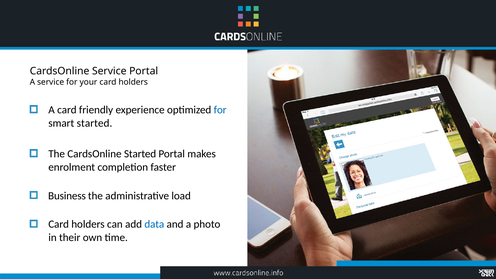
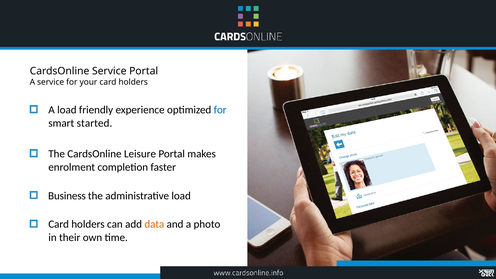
A card: card -> load (67, 110)
CardsOnline Started: Started -> Leisure (140, 154)
data colour: blue -> orange (154, 224)
